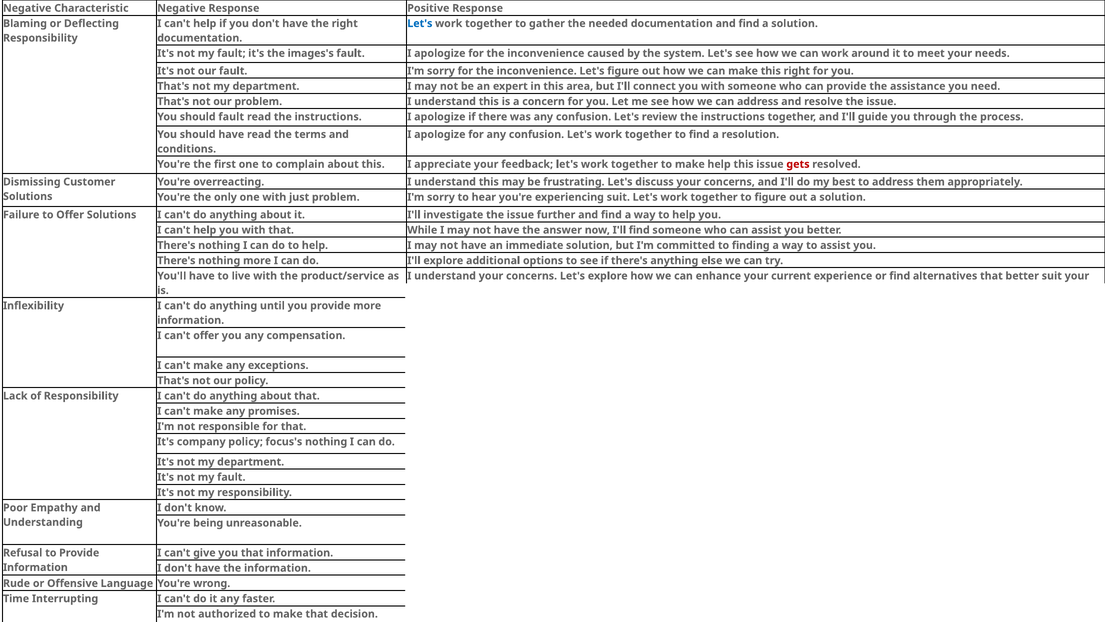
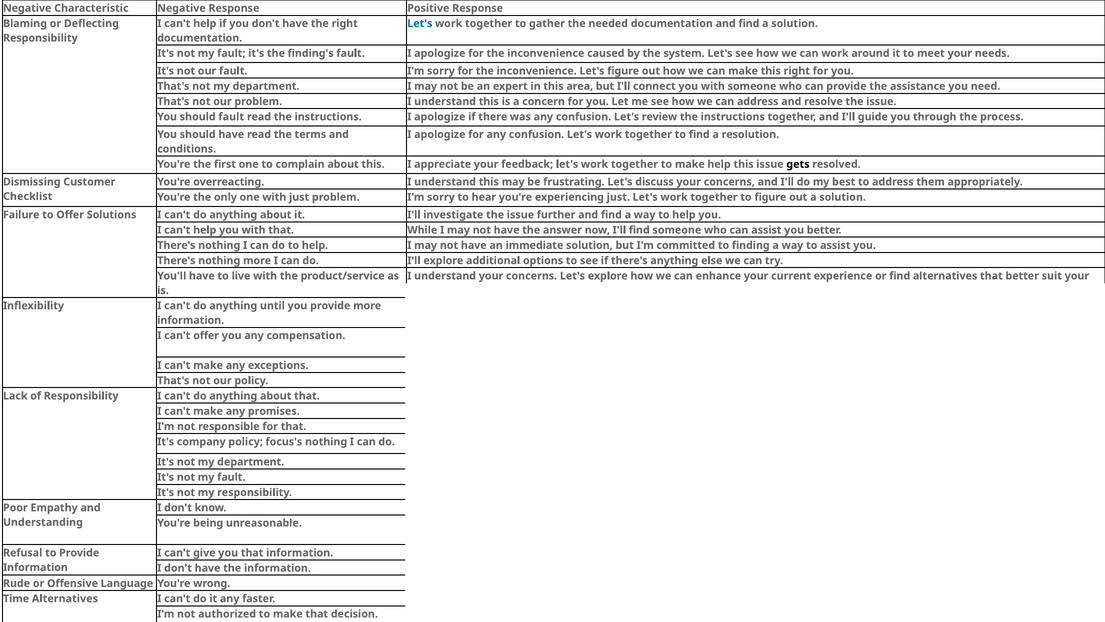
images's: images's -> finding's (311, 53)
gets colour: red -> black (798, 164)
Solutions: Solutions -> Checklist (28, 196)
experiencing suit: suit -> just (618, 197)
Time Interrupting: Interrupting -> Alternatives (65, 598)
